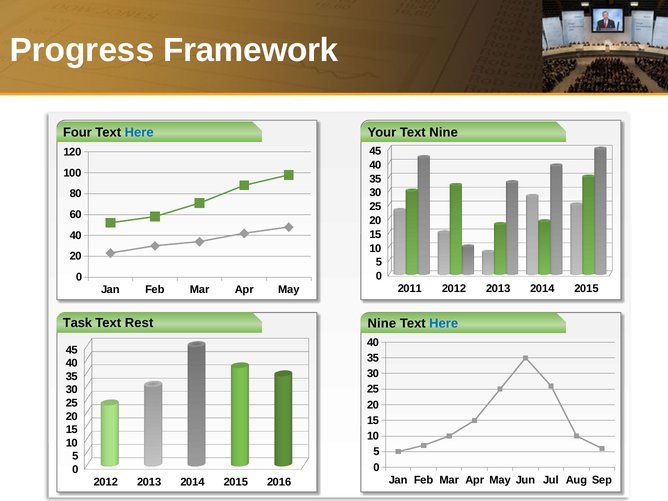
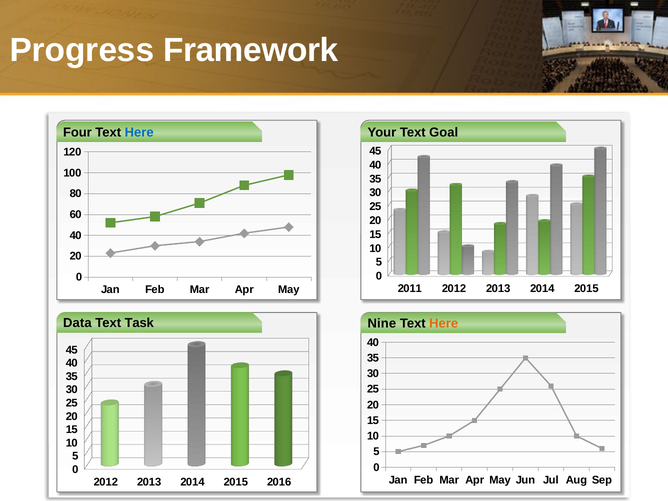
Text Nine: Nine -> Goal (444, 132)
Task: Task -> Data (77, 323)
Rest: Rest -> Task (139, 323)
Here colour: blue -> orange (444, 324)
